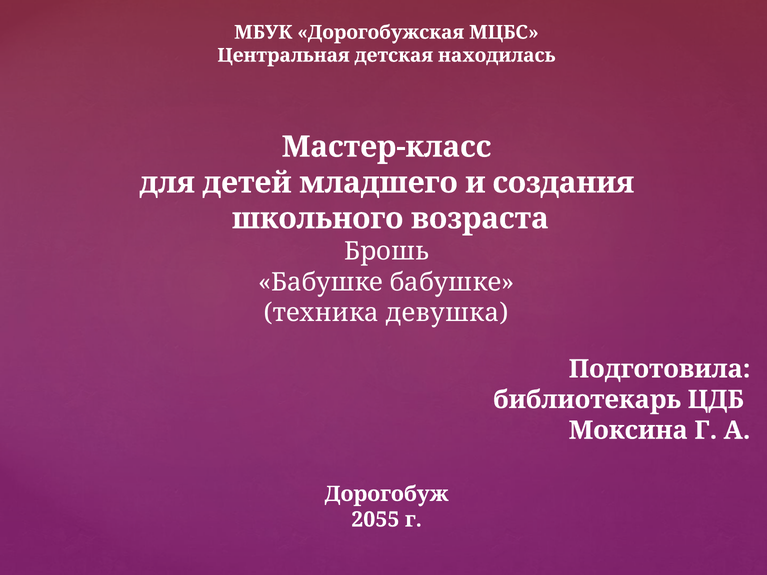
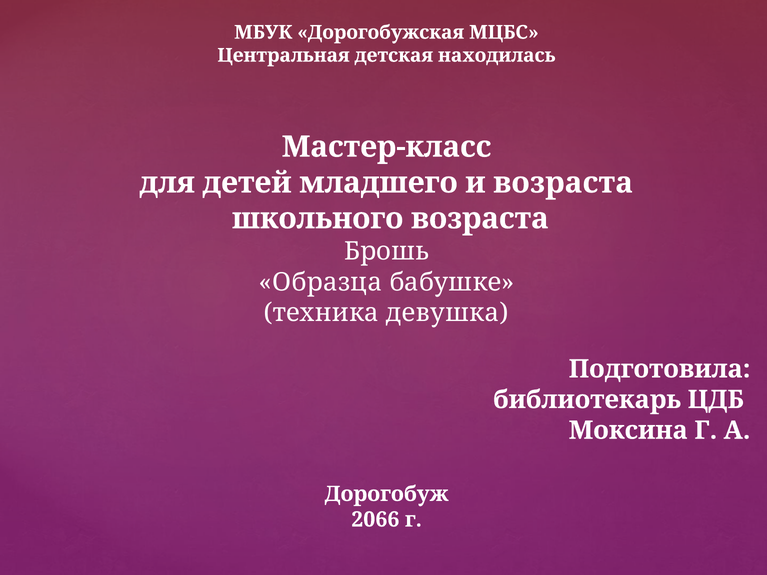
и создания: создания -> возраста (563, 183)
Бабушке: Бабушке -> Образца (321, 282)
2055: 2055 -> 2066 (375, 520)
